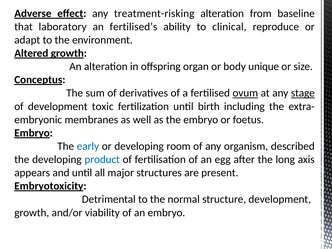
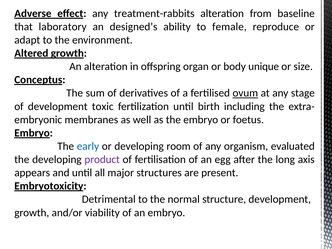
treatment-risking: treatment-risking -> treatment-rabbits (154, 13)
fertilised’s: fertilised’s -> designed’s (134, 27)
clinical: clinical -> female (229, 27)
stage underline: present -> none (303, 93)
described: described -> evaluated (293, 146)
product colour: blue -> purple (102, 159)
